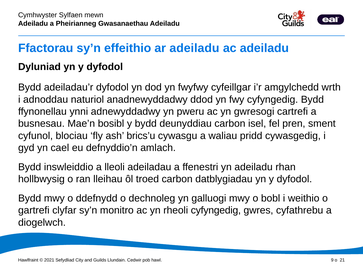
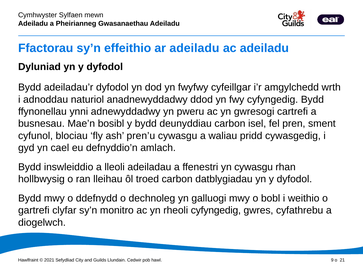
brics’u: brics’u -> pren’u (141, 136)
yn adeiladu: adeiladu -> cywasgu (254, 167)
